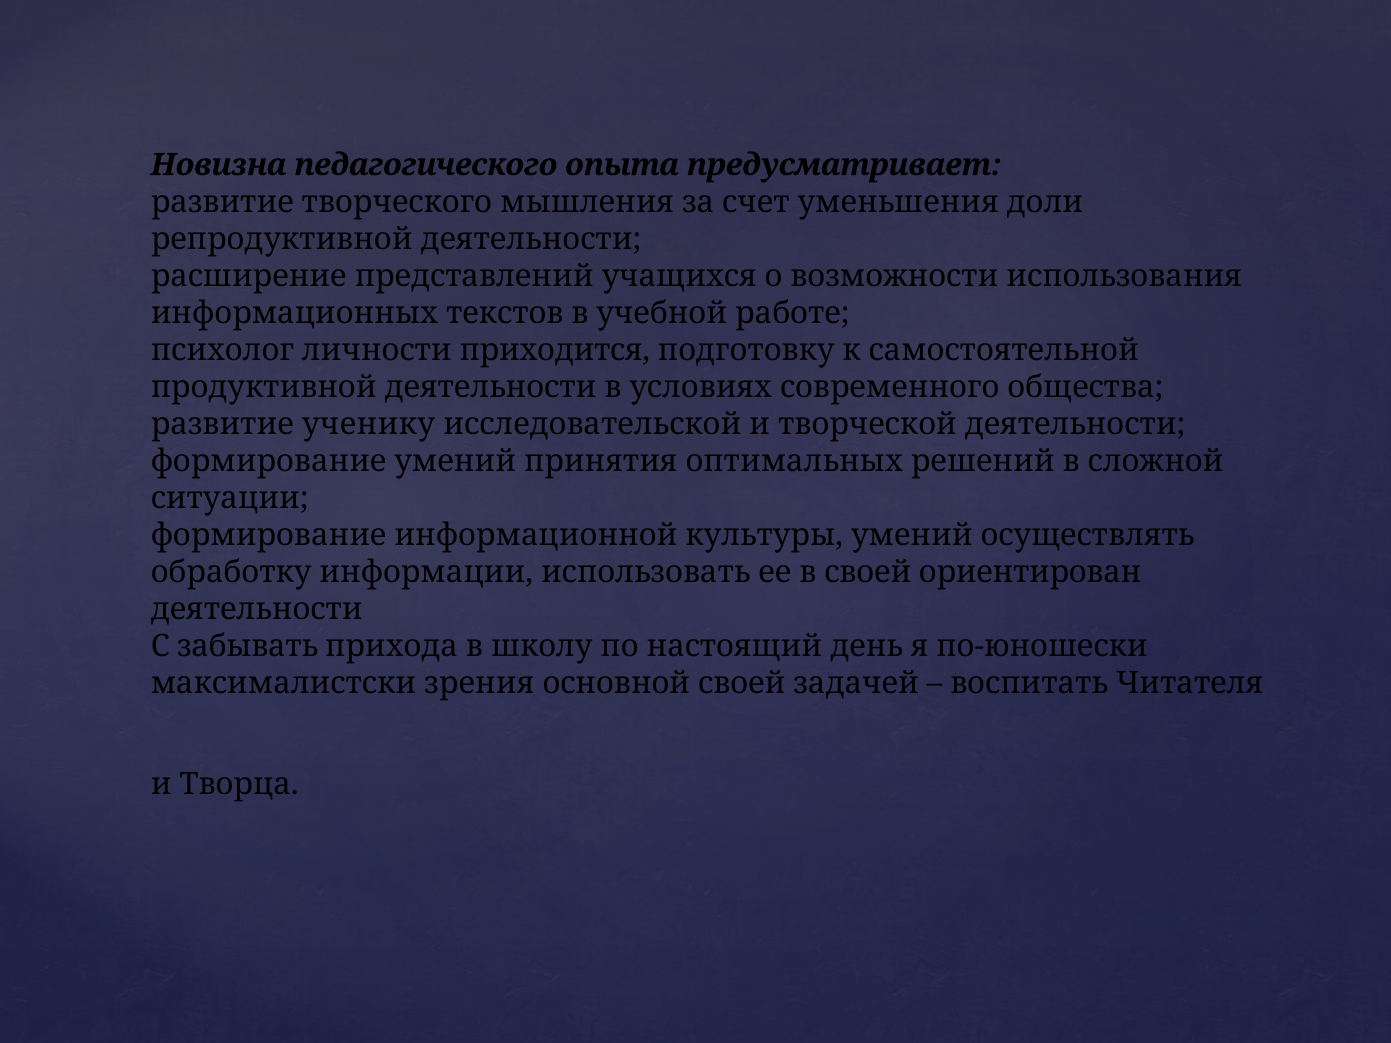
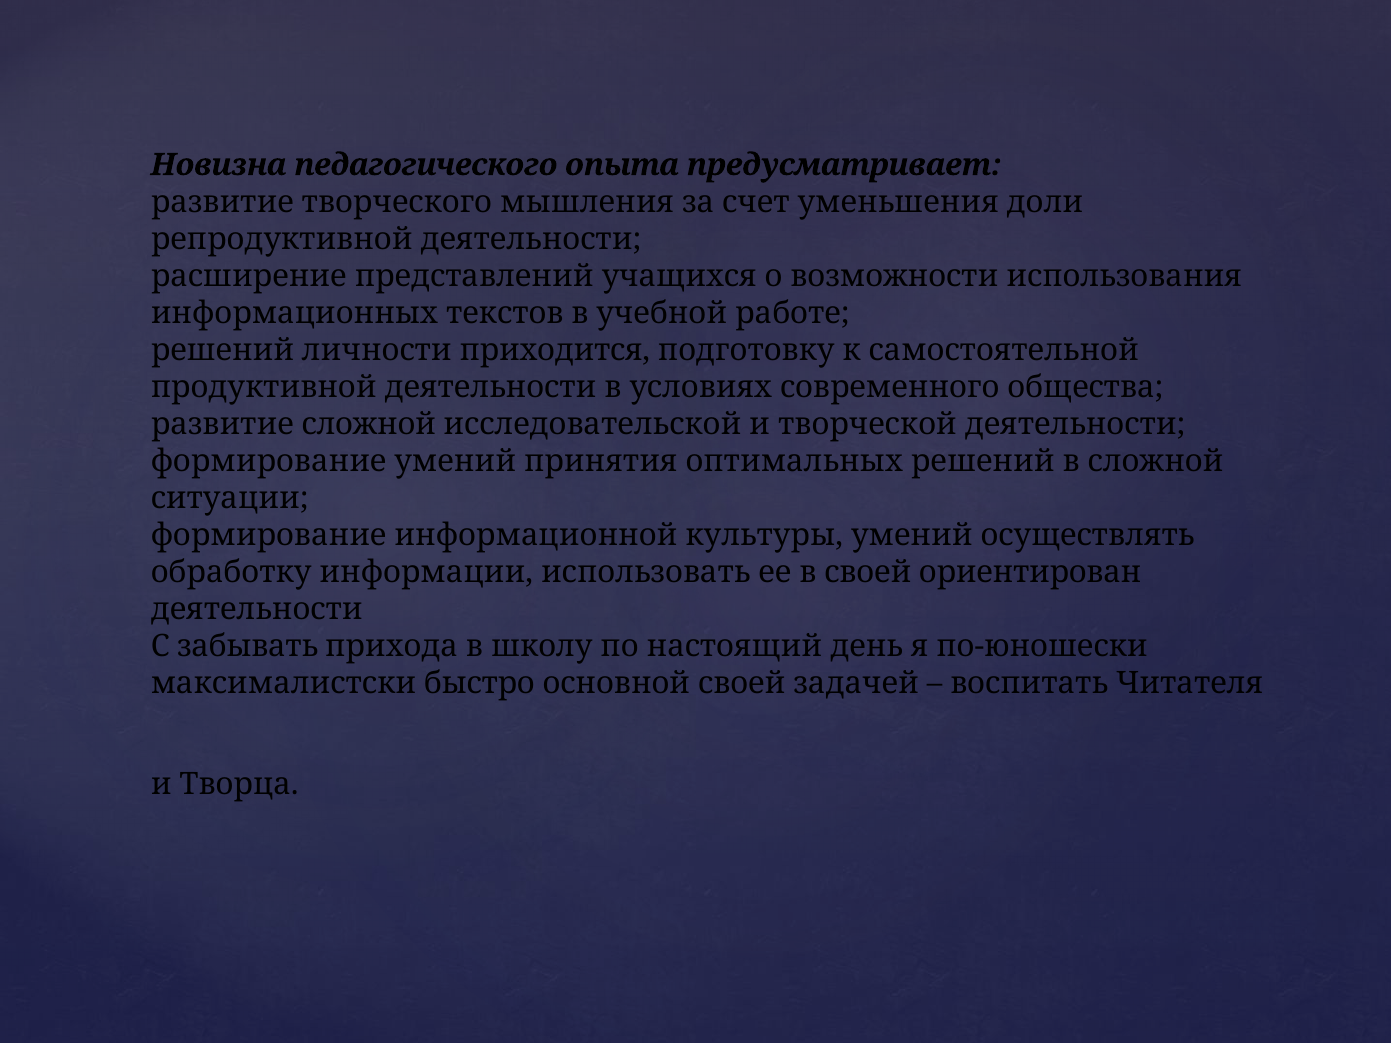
психолог: психолог -> решений (222, 350)
развитие ученику: ученику -> сложной (369, 424)
зрения: зрения -> быстро (479, 684)
